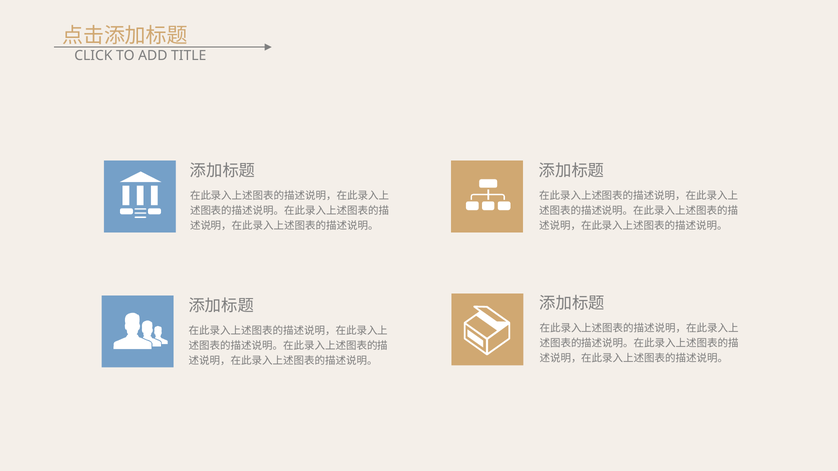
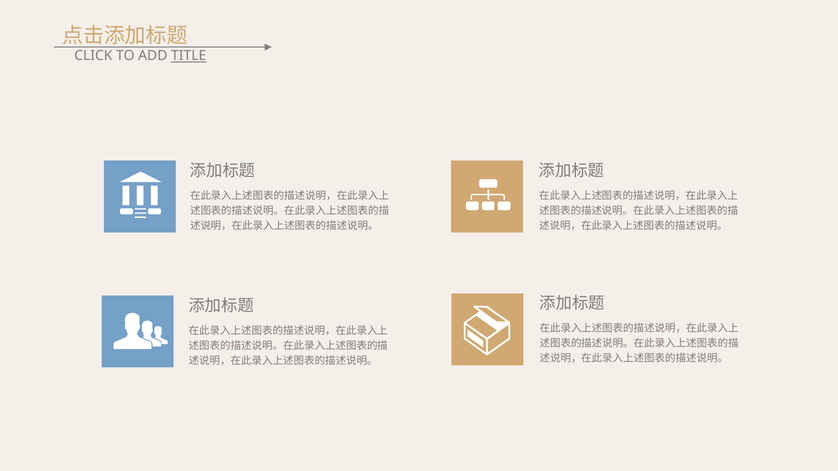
TITLE underline: none -> present (189, 56)
